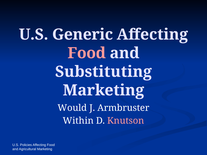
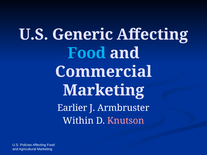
Food colour: pink -> light blue (87, 53)
Substituting: Substituting -> Commercial (103, 72)
Would: Would -> Earlier (72, 108)
